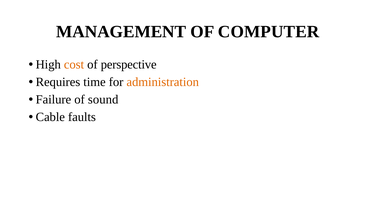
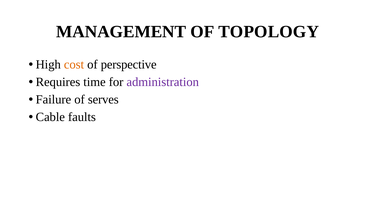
COMPUTER: COMPUTER -> TOPOLOGY (269, 32)
administration colour: orange -> purple (163, 82)
sound: sound -> serves (103, 99)
